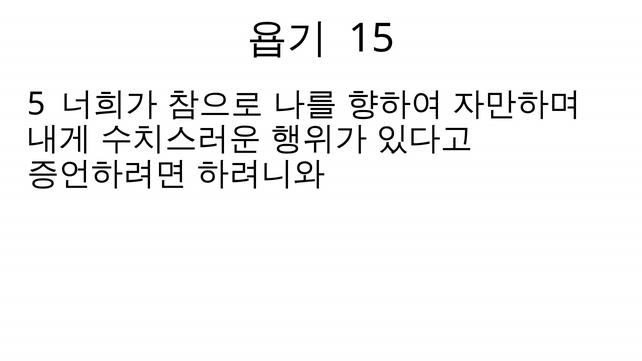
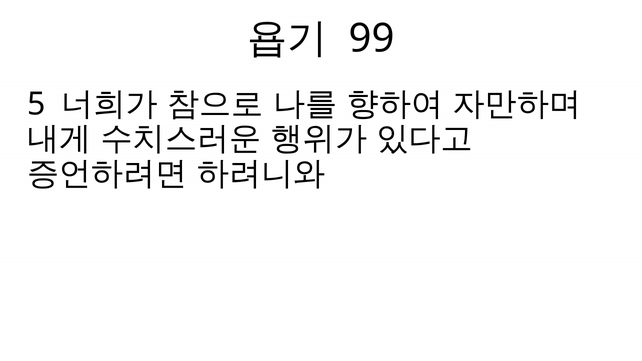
15: 15 -> 99 (372, 39)
